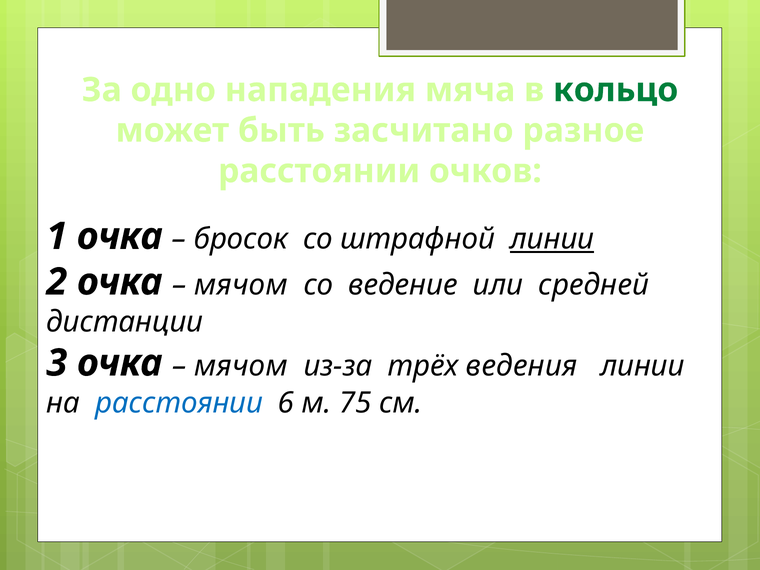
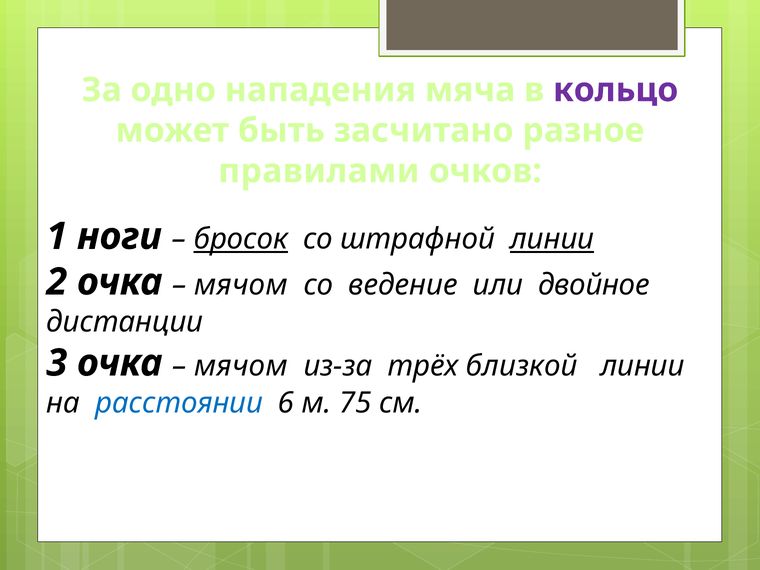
кольцо colour: green -> purple (616, 90)
расстоянии: расстоянии -> правилами (319, 171)
1 очка: очка -> ноги (119, 236)
бросок underline: none -> present (241, 239)
средней: средней -> двойное (594, 285)
ведения: ведения -> близкой (522, 366)
